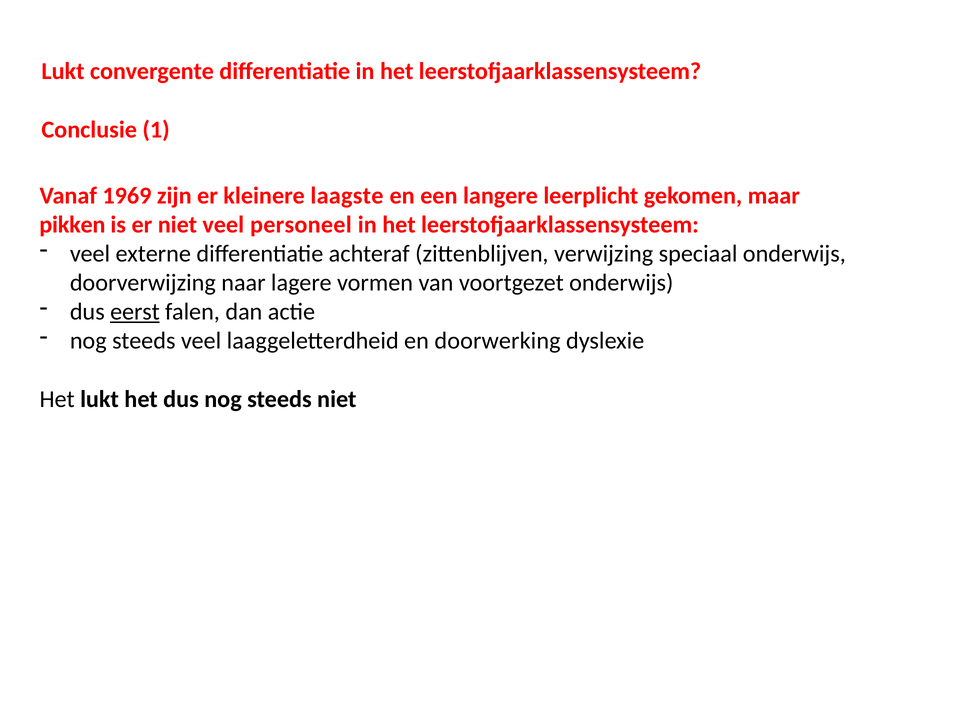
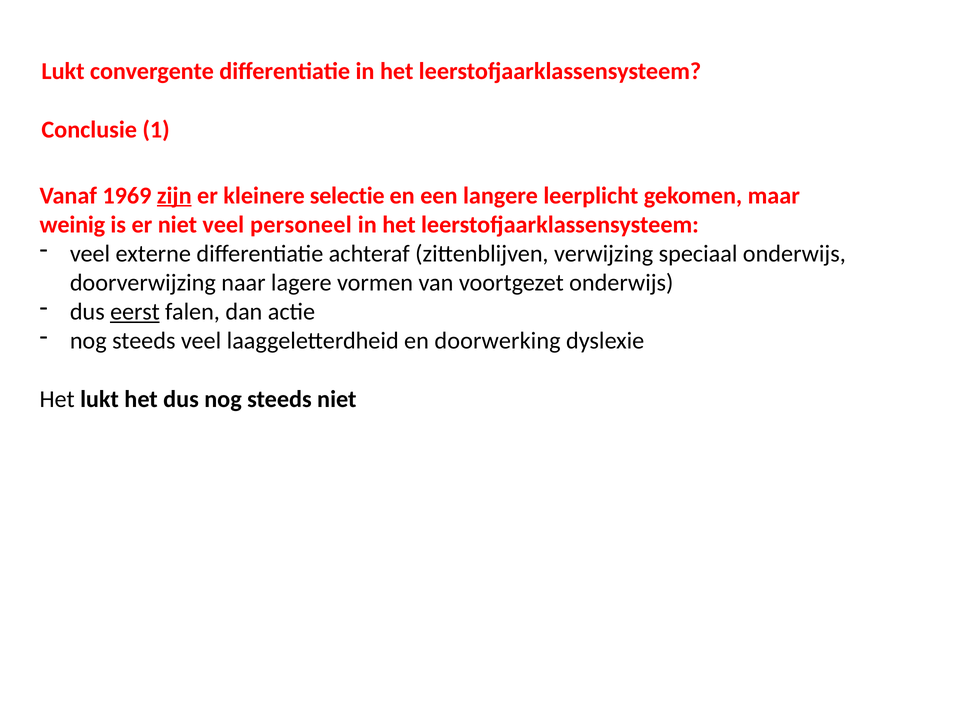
zijn underline: none -> present (174, 195)
laagste: laagste -> selectie (347, 195)
pikken: pikken -> weinig (72, 225)
